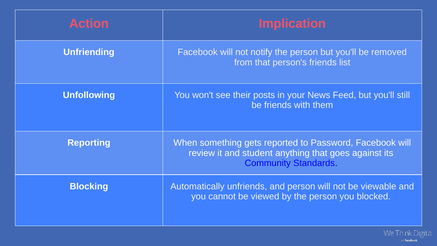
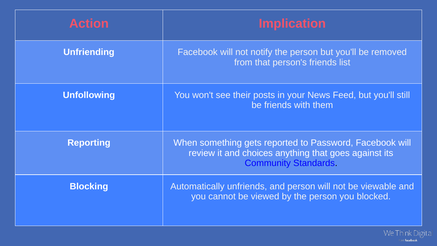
student: student -> choices (258, 153)
